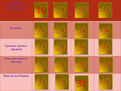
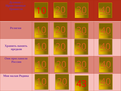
33: 33 -> 43 (82, 84)
